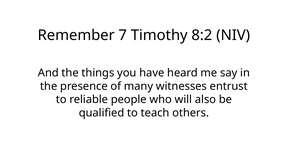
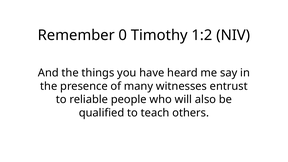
7: 7 -> 0 (123, 35)
8:2: 8:2 -> 1:2 (202, 35)
